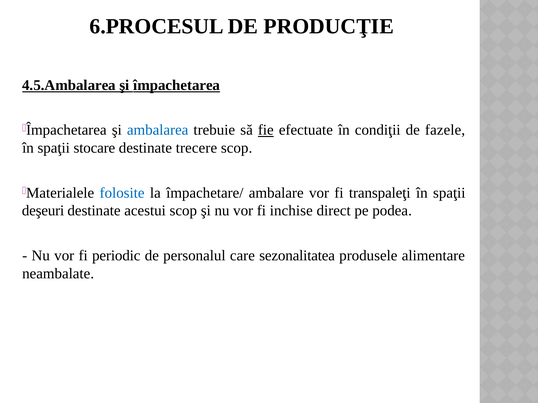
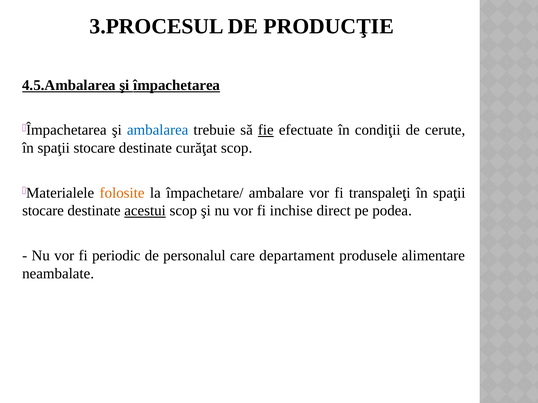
6.PROCESUL: 6.PROCESUL -> 3.PROCESUL (157, 26)
fazele: fazele -> cerute (445, 130)
trecere: trecere -> curăţat (196, 148)
folosite colour: blue -> orange (122, 193)
deşeuri: deşeuri -> stocare (43, 211)
acestui underline: none -> present (145, 211)
sezonalitatea: sezonalitatea -> departament (297, 256)
